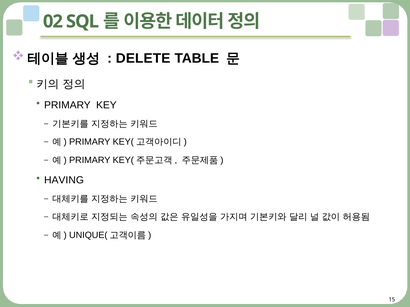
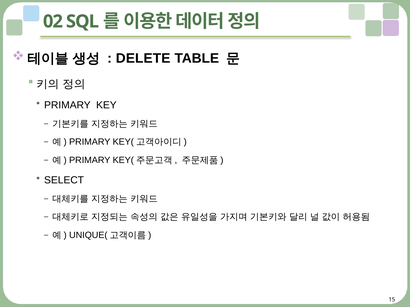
HAVING: HAVING -> SELECT (64, 180)
